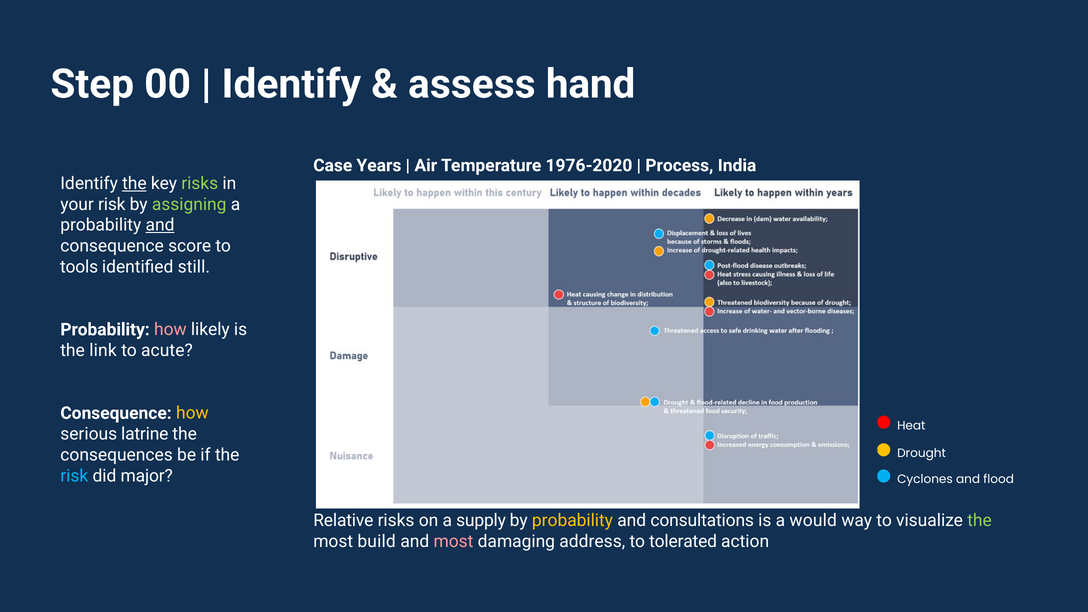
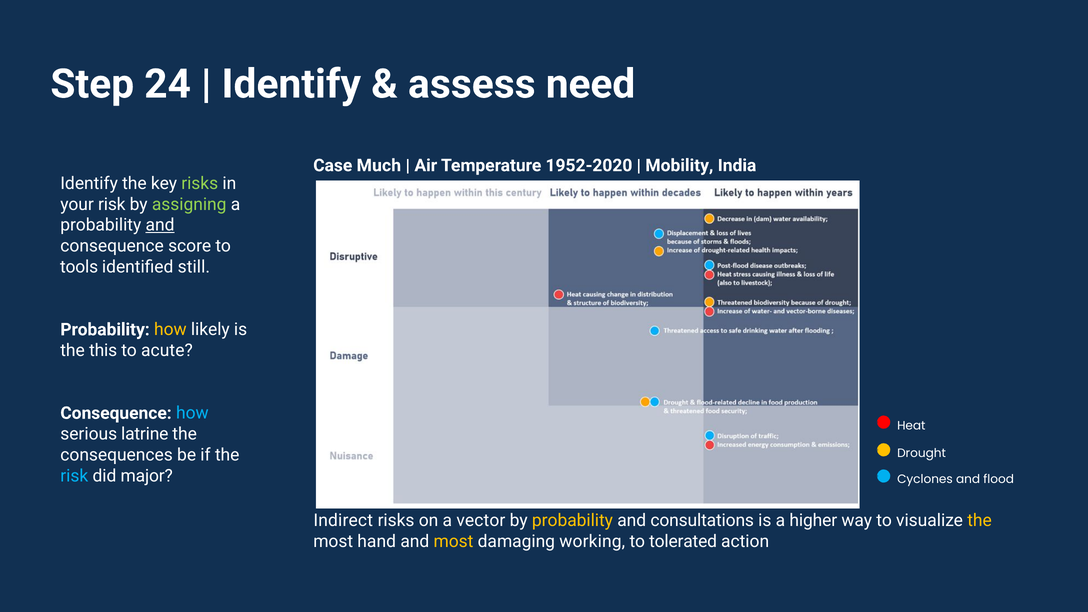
00: 00 -> 24 (168, 84)
hand: hand -> need (590, 84)
Years: Years -> Much (379, 165)
1976-2020: 1976-2020 -> 1952-2020 (589, 165)
Process: Process -> Mobility (679, 165)
the underline: present -> none (134, 183)
how colour: pink -> yellow (170, 330)
link: link -> this (103, 350)
how colour: yellow -> light blue (192, 413)
Relative: Relative -> Indirect (343, 520)
supply: supply -> vector (481, 520)
would: would -> higher (813, 520)
the colour: light green -> yellow (980, 520)
build: build -> hand (377, 541)
most colour: pink -> yellow (453, 541)
address: address -> working (592, 541)
